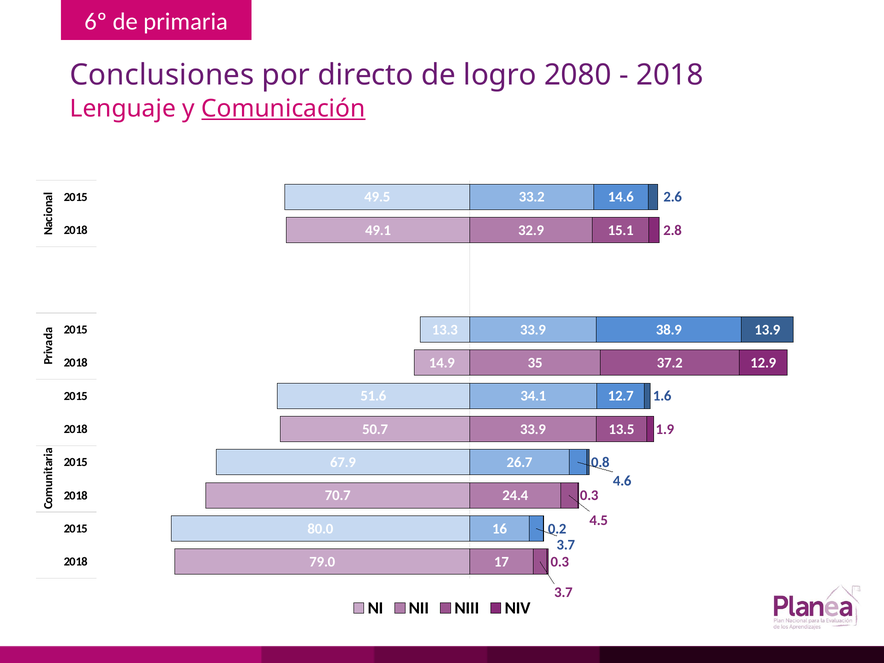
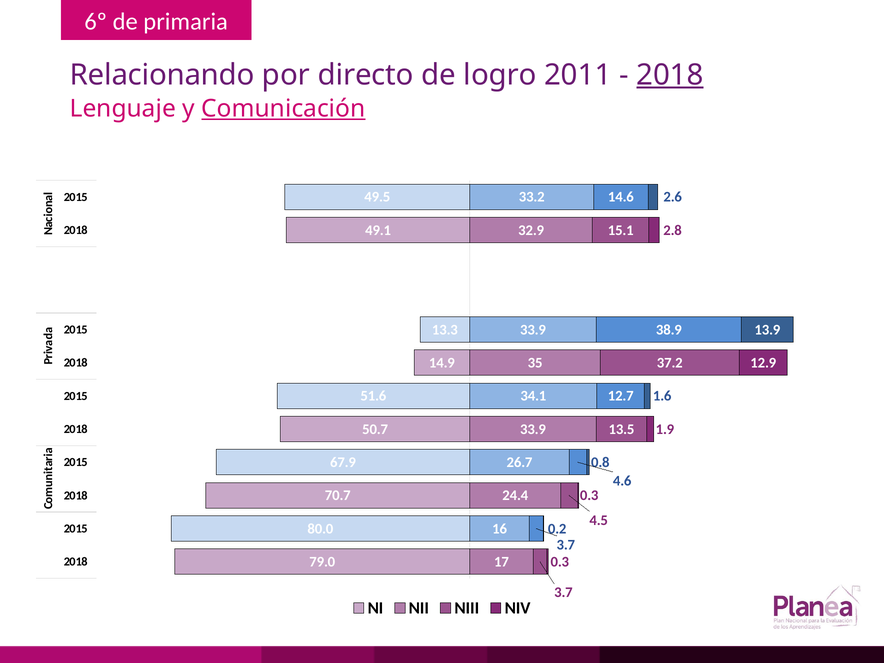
Conclusiones: Conclusiones -> Relacionando (162, 75)
2080: 2080 -> 2011 (578, 75)
2018 underline: none -> present (670, 75)
